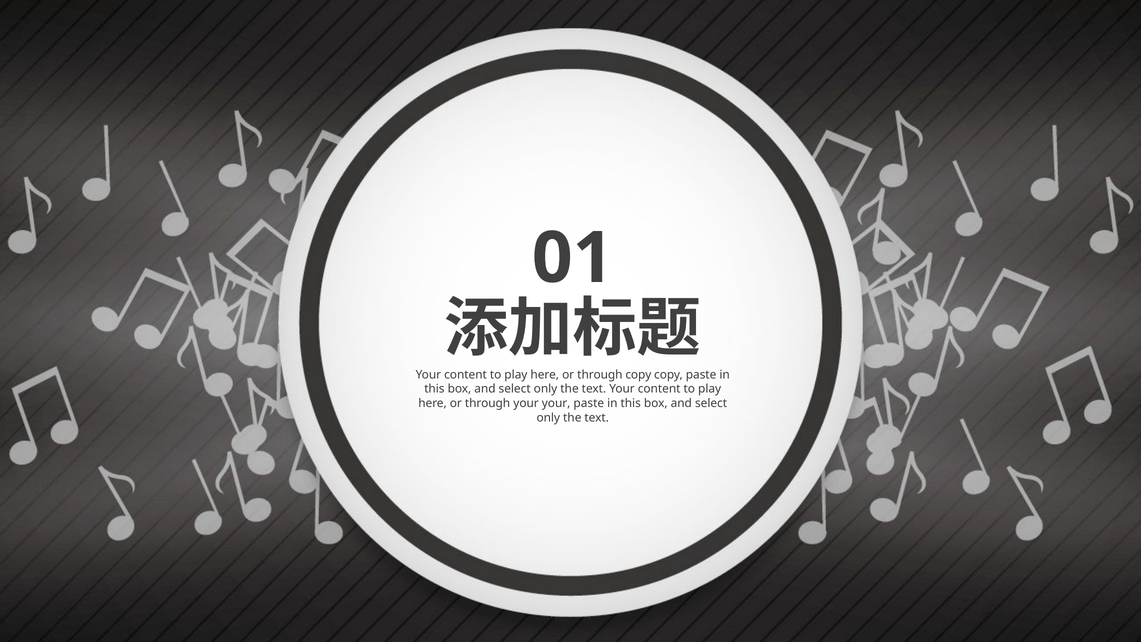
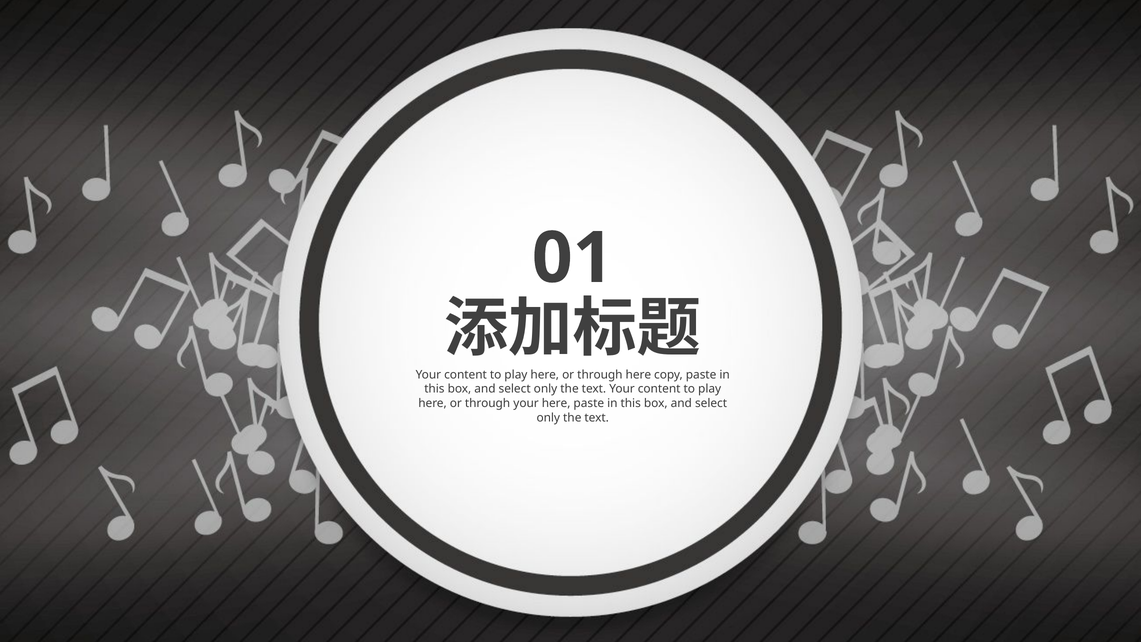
through copy: copy -> here (638, 375)
your your: your -> here (556, 403)
